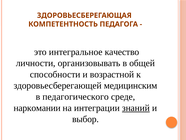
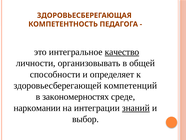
качество underline: none -> present (122, 52)
возрастной: возрастной -> определяет (112, 74)
медицинским: медицинским -> компетенций (131, 85)
педагогического: педагогического -> закономерностях (76, 96)
